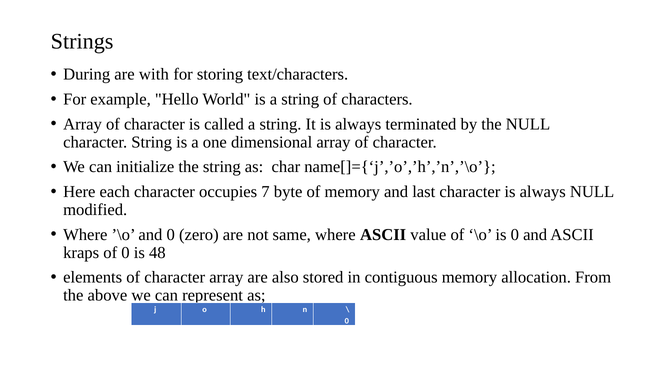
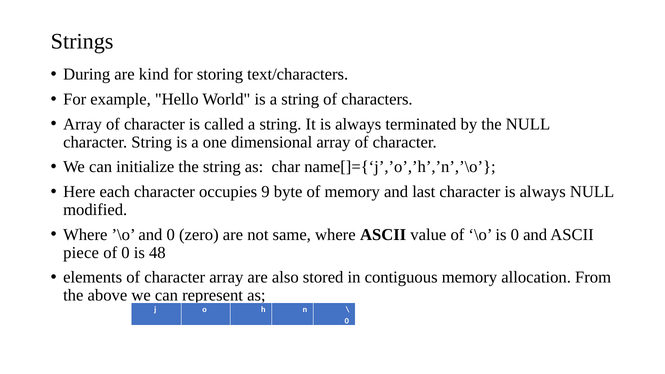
with: with -> kind (154, 74)
7: 7 -> 9 (266, 192)
kraps: kraps -> piece (81, 253)
